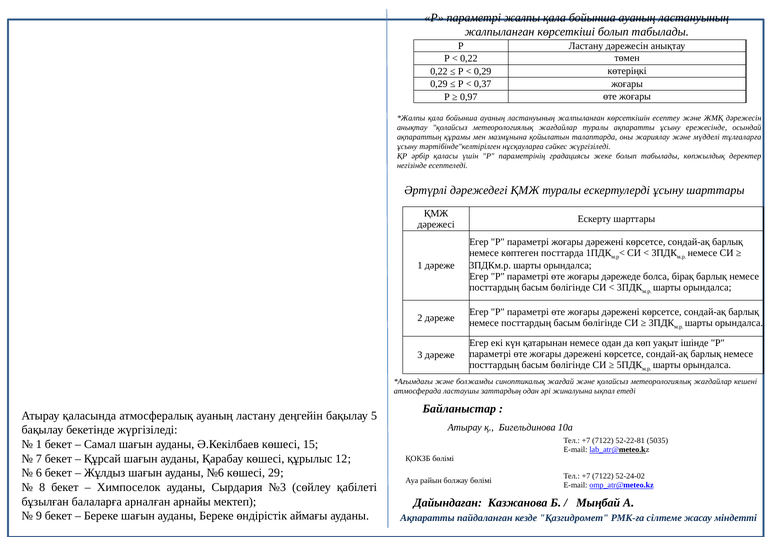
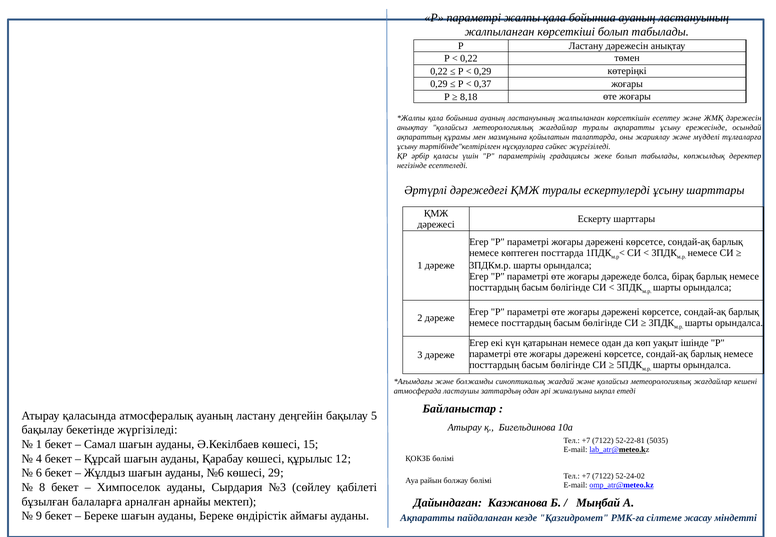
0,97: 0,97 -> 8,18 (469, 97)
7: 7 -> 4 (39, 459)
